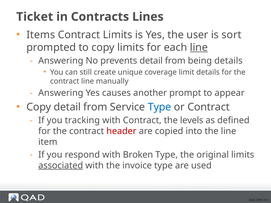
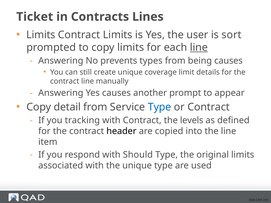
Items: Items -> Limits (41, 35)
prevents detail: detail -> types (151, 61)
being details: details -> causes (228, 61)
header colour: red -> black (121, 131)
Broken: Broken -> Should (138, 155)
associated underline: present -> none (61, 166)
the invoice: invoice -> unique (137, 166)
